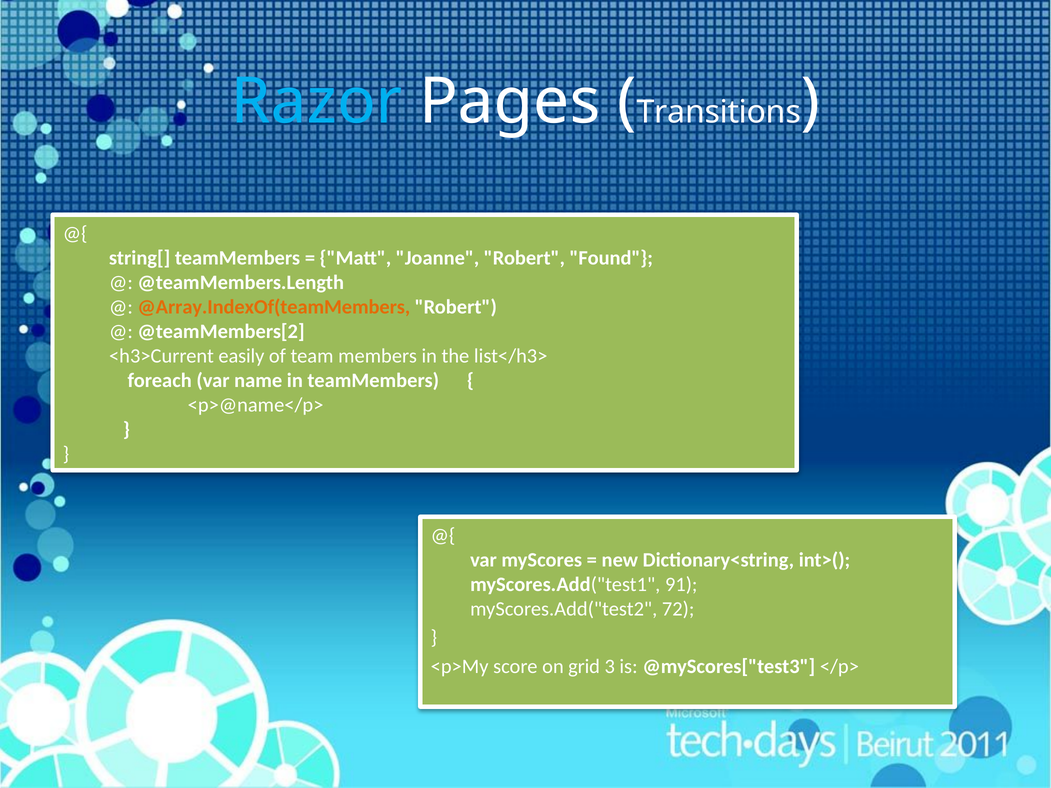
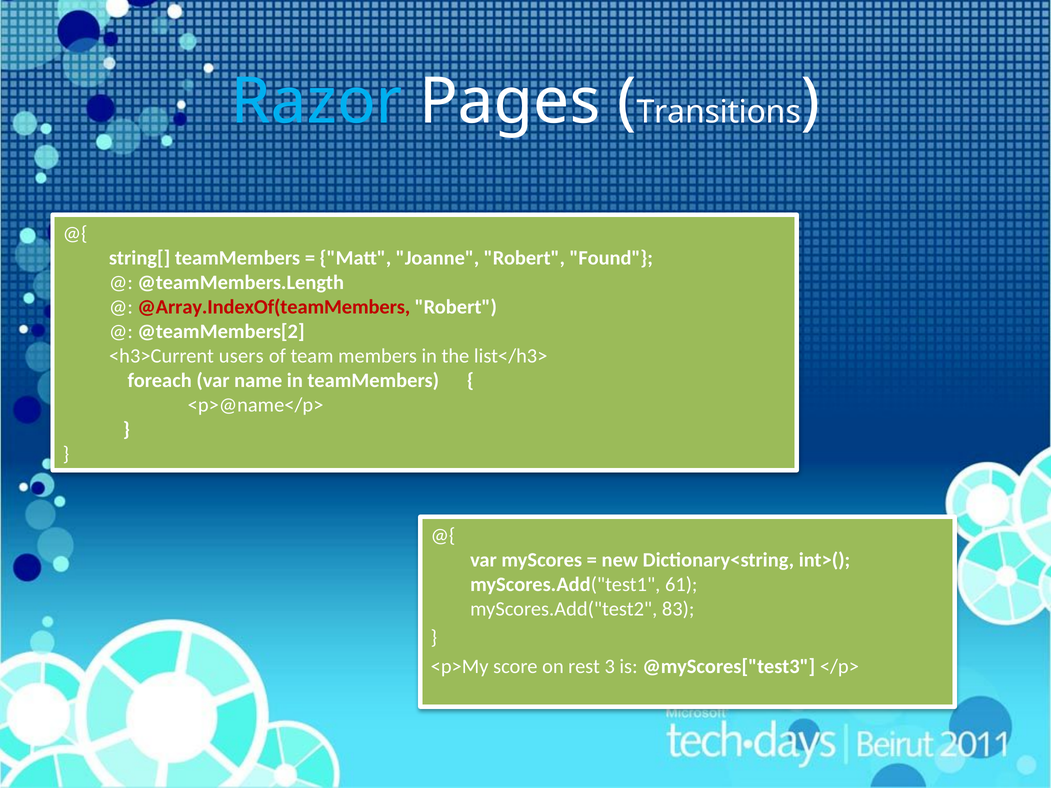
@Array.IndexOf(teamMembers colour: orange -> red (274, 307)
easily: easily -> users (241, 356)
91: 91 -> 61 (681, 585)
72: 72 -> 83 (678, 609)
grid: grid -> rest (584, 666)
